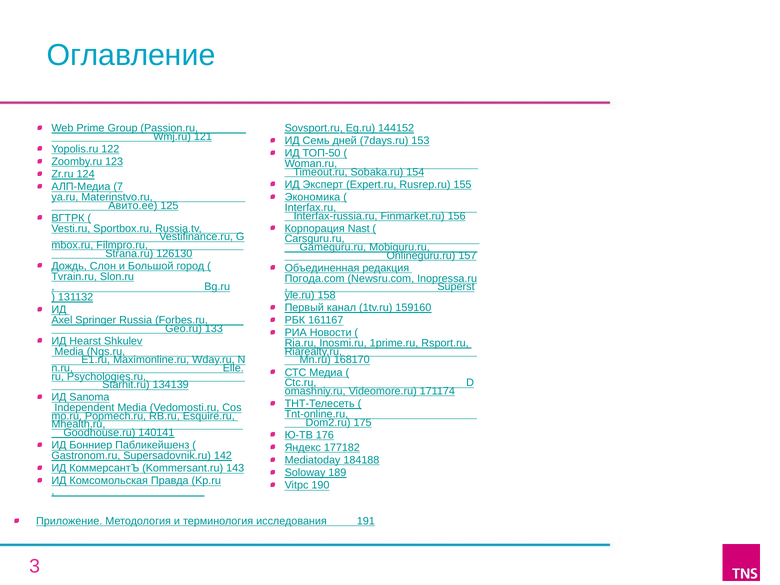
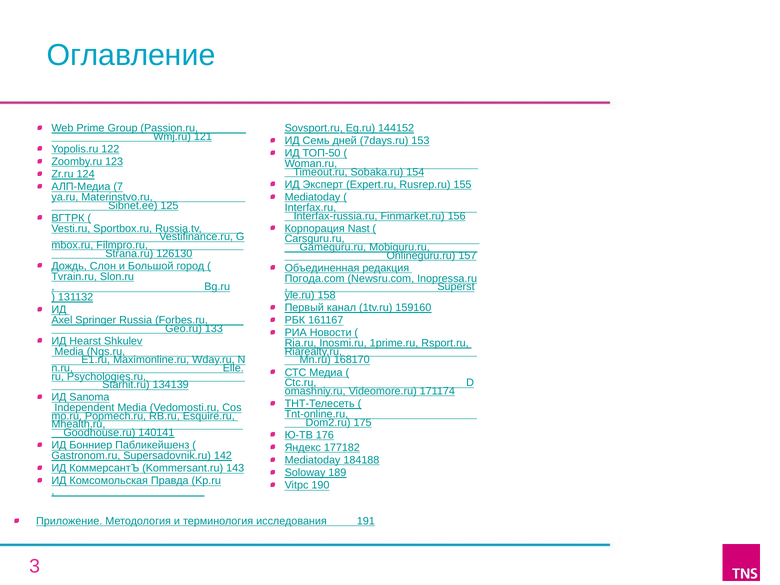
Экономика: Экономика -> Mediatoday (312, 197)
Авито.ee: Авито.ee -> Sibnet.ee (133, 206)
